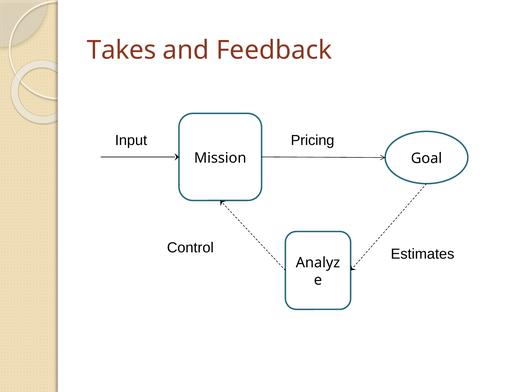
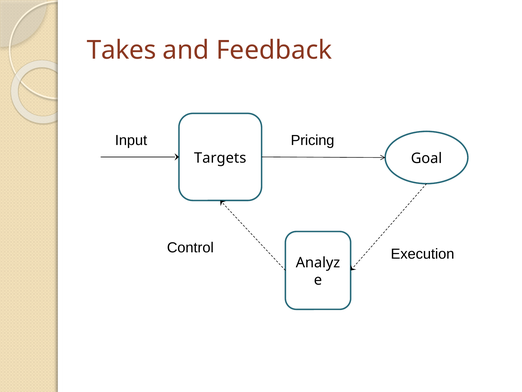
Mission: Mission -> Targets (220, 158)
Estimates: Estimates -> Execution (423, 254)
